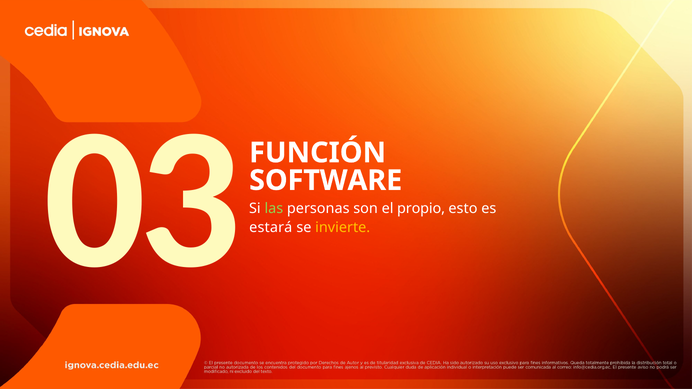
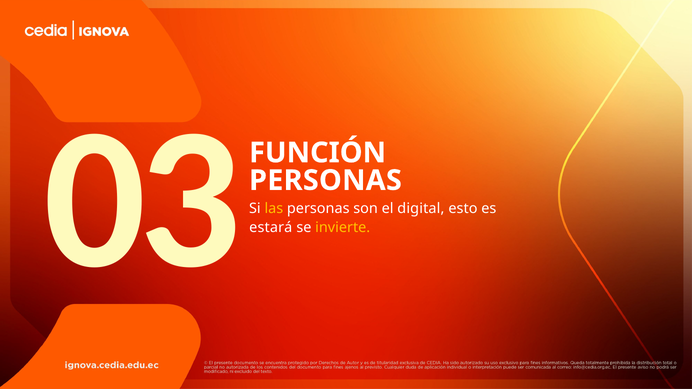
SOFTWARE: SOFTWARE -> PERSONAS (325, 181)
las colour: light green -> yellow (274, 209)
propio: propio -> digital (421, 209)
